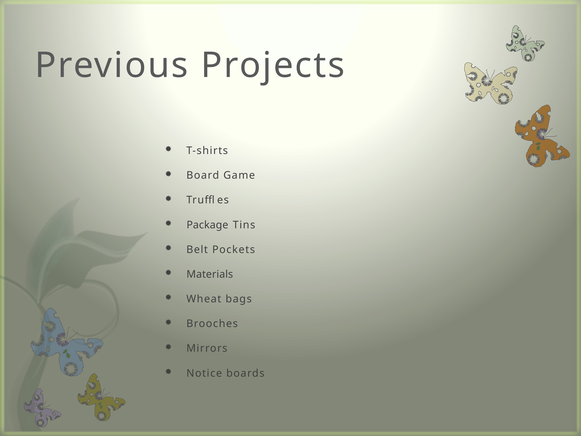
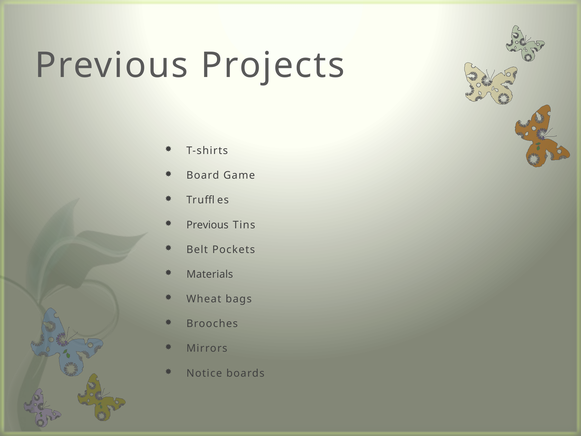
Package: Package -> Previous (207, 225)
